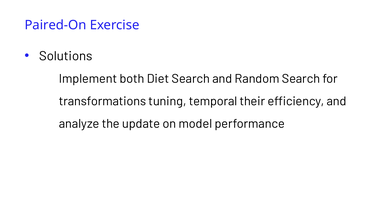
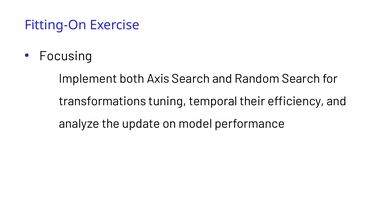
Paired-On: Paired-On -> Fitting-On (55, 25)
Solutions: Solutions -> Focusing (66, 56)
Diet: Diet -> Axis (158, 79)
